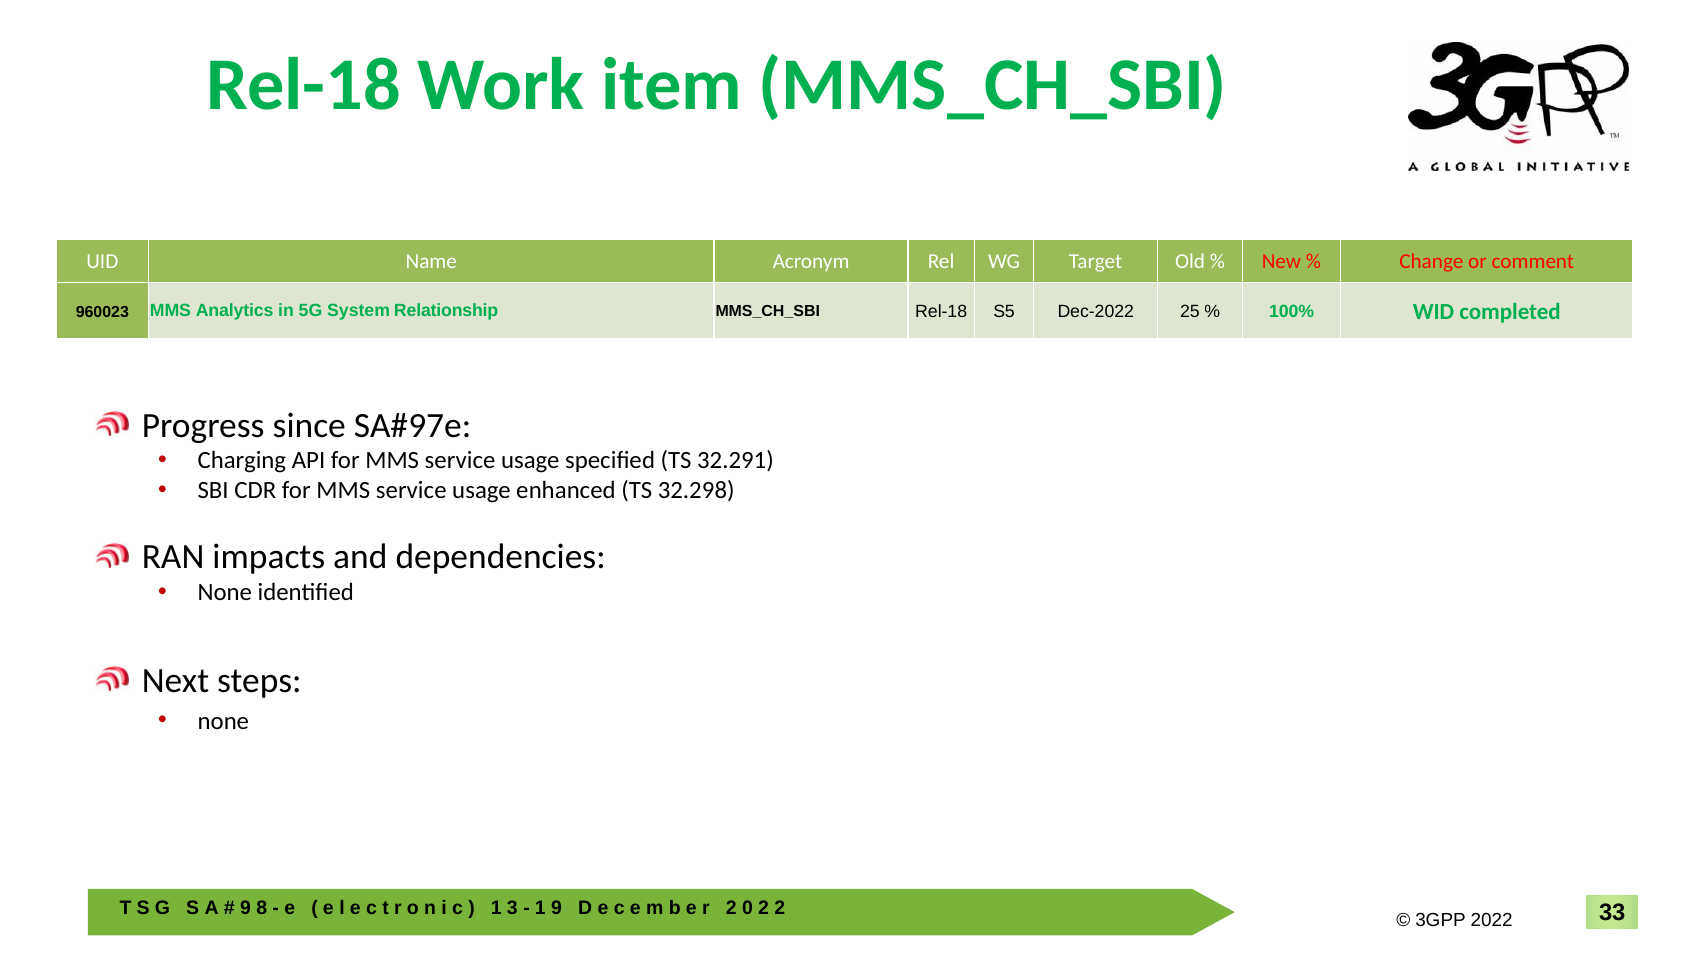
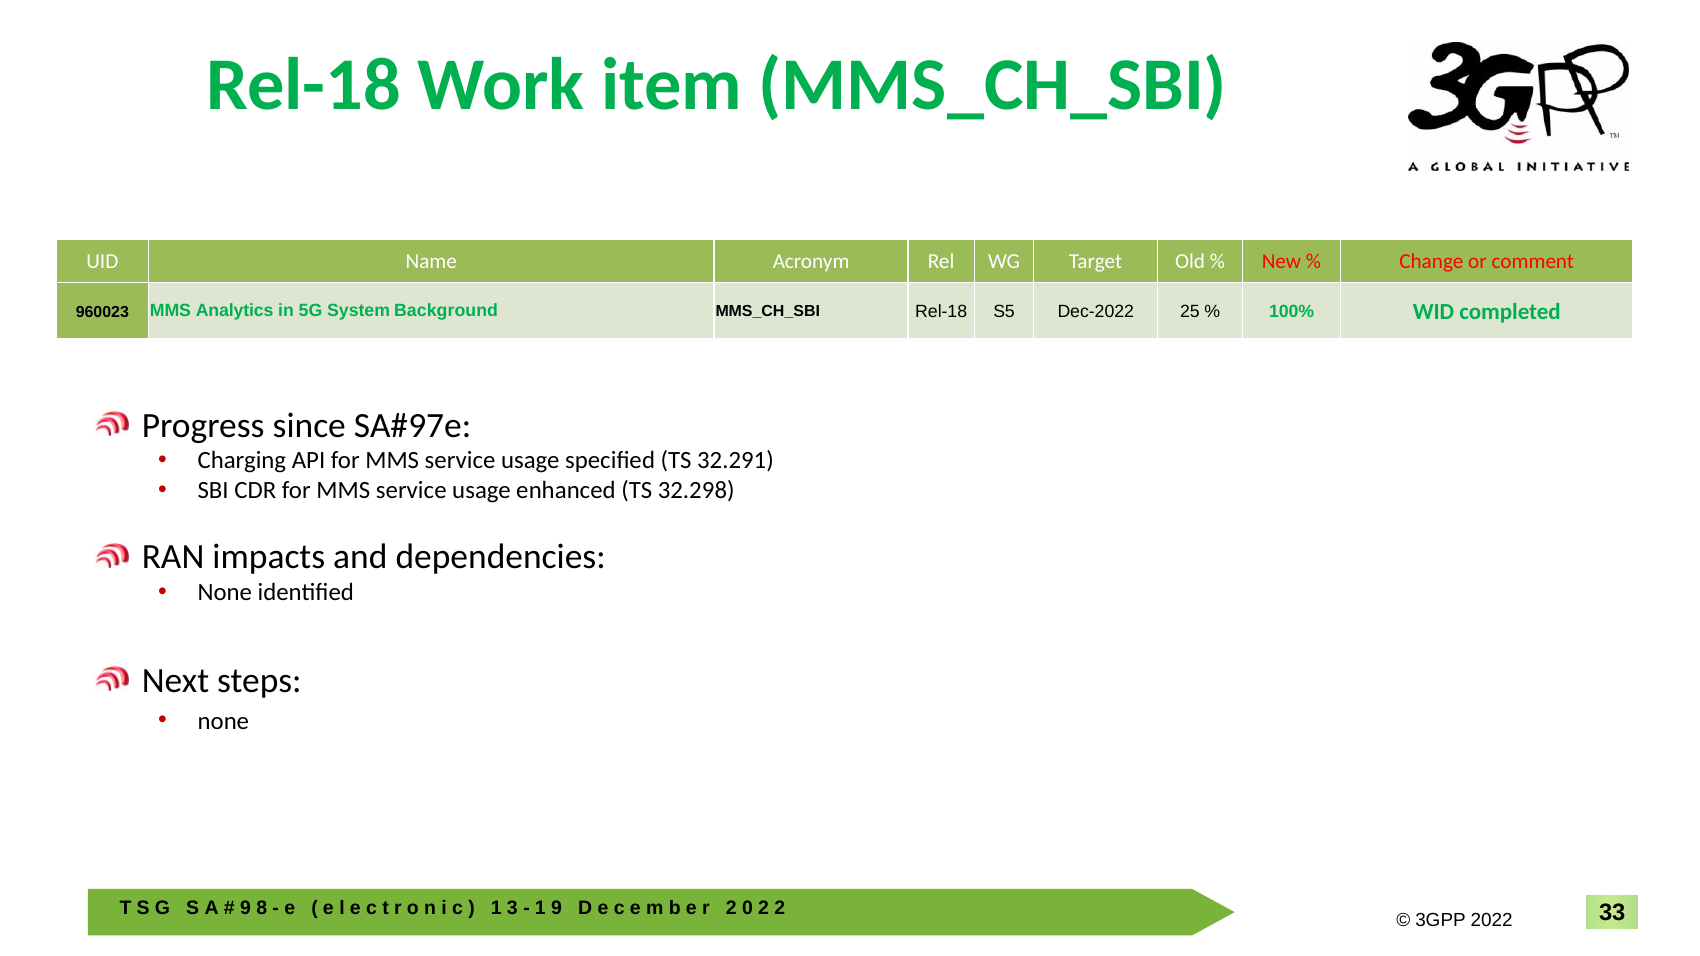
Relationship: Relationship -> Background (446, 311)
